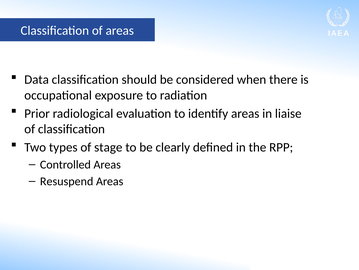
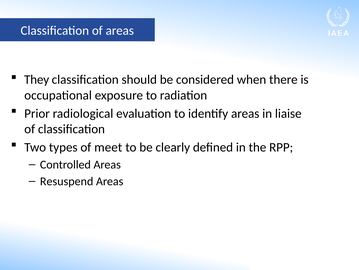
Data: Data -> They (37, 79)
stage: stage -> meet (108, 147)
